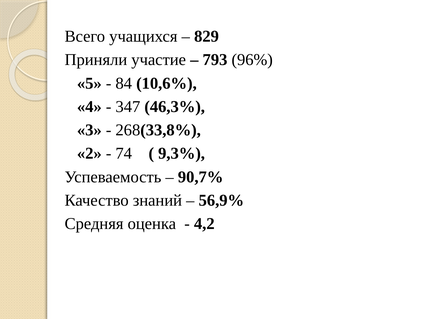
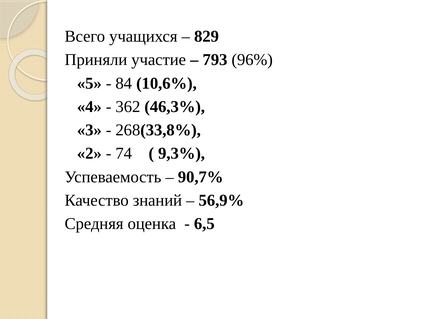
347: 347 -> 362 (128, 107)
4,2: 4,2 -> 6,5 (204, 224)
